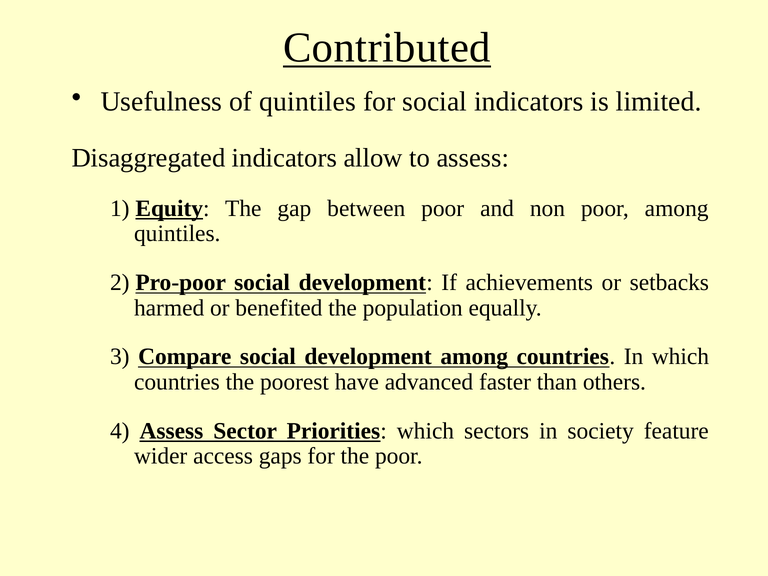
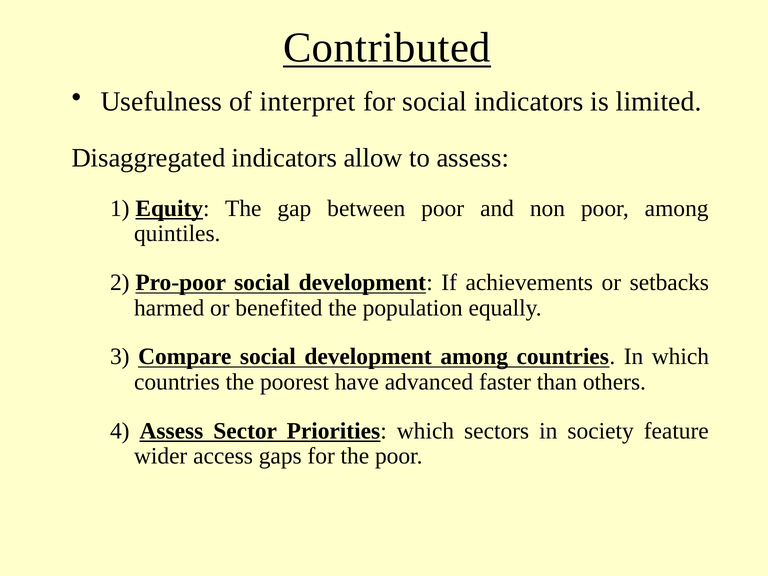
of quintiles: quintiles -> interpret (308, 102)
